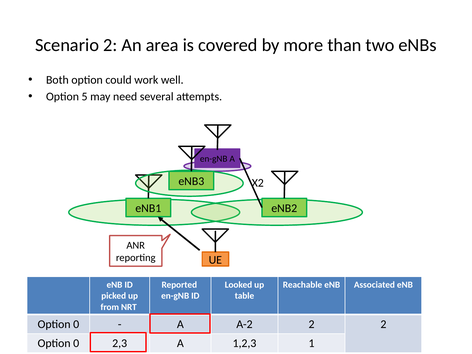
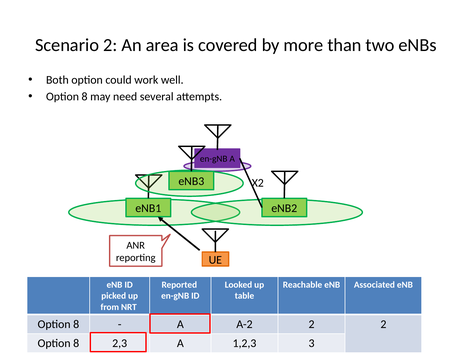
5: 5 -> 8 (85, 97)
0: 0 -> 8 (76, 324)
0: 0 -> 8 (76, 343)
1: 1 -> 3 (312, 343)
